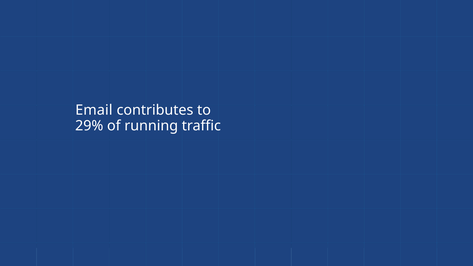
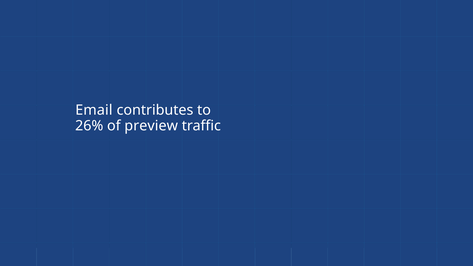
29%: 29% -> 26% (89, 126)
running: running -> preview (151, 126)
